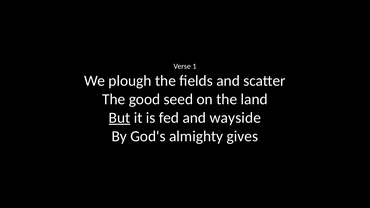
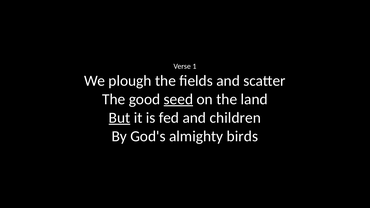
seed underline: none -> present (178, 99)
wayside: wayside -> children (235, 118)
gives: gives -> birds (242, 136)
